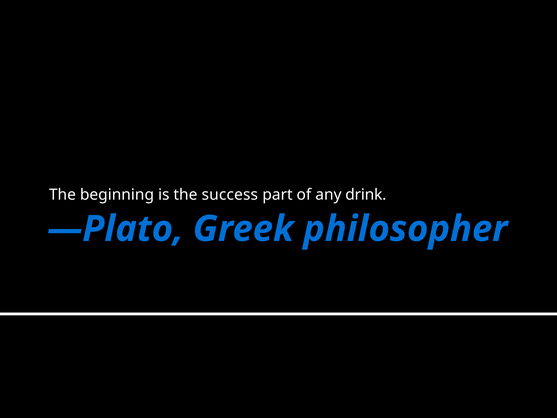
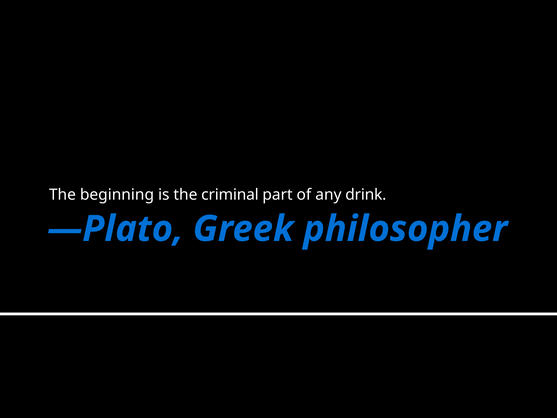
success: success -> criminal (230, 195)
